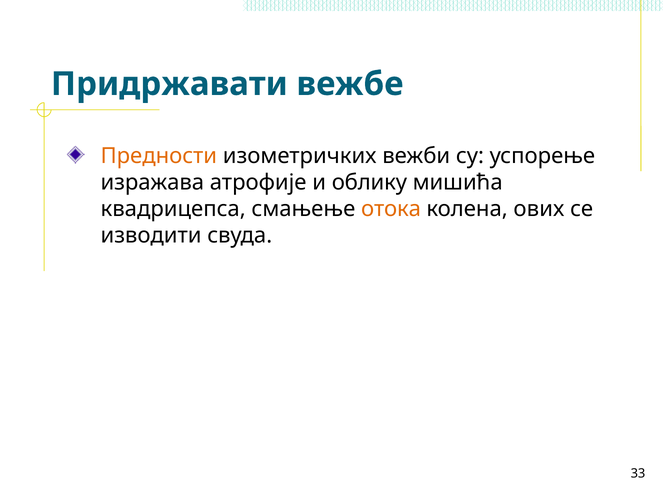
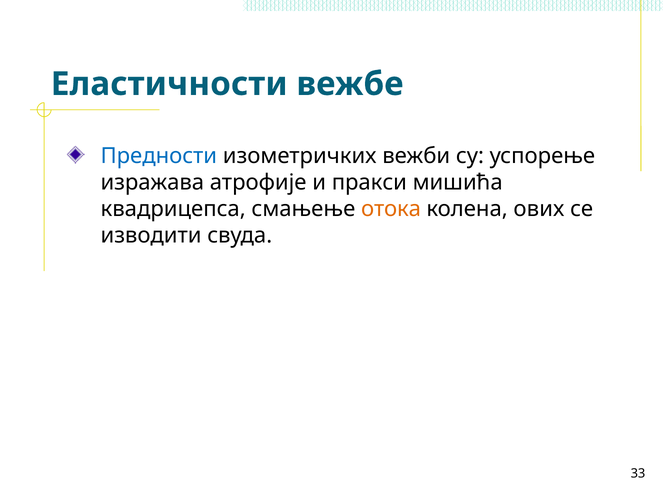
Придржавати: Придржавати -> Еластичности (169, 84)
Предности colour: orange -> blue (159, 156)
облику: облику -> пракси (369, 183)
